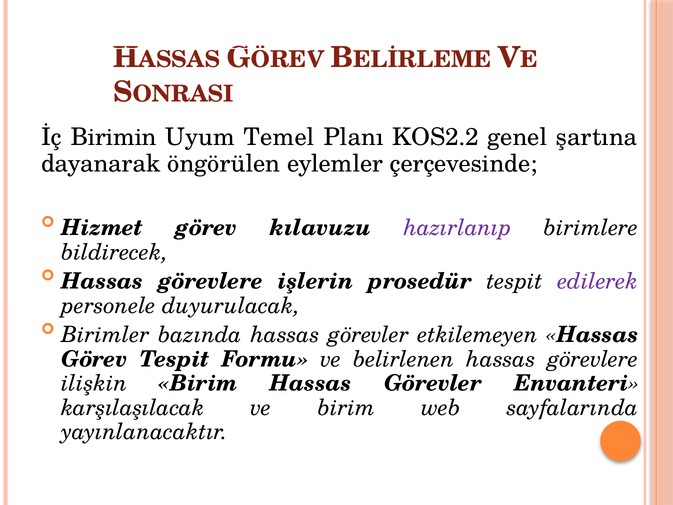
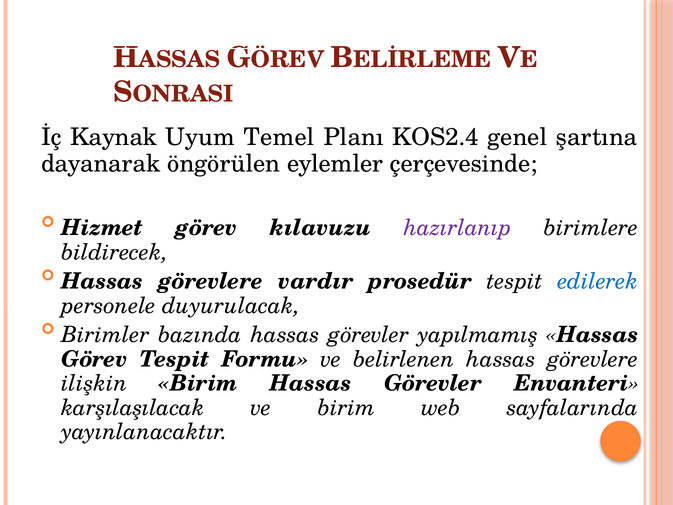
Birimin: Birimin -> Kaynak (114, 137)
KOS2.2: KOS2.2 -> KOS2.4 (436, 137)
işlerin: işlerin -> vardır (316, 281)
edilerek colour: purple -> blue (598, 281)
etkilemeyen: etkilemeyen -> yapılmamış (478, 335)
